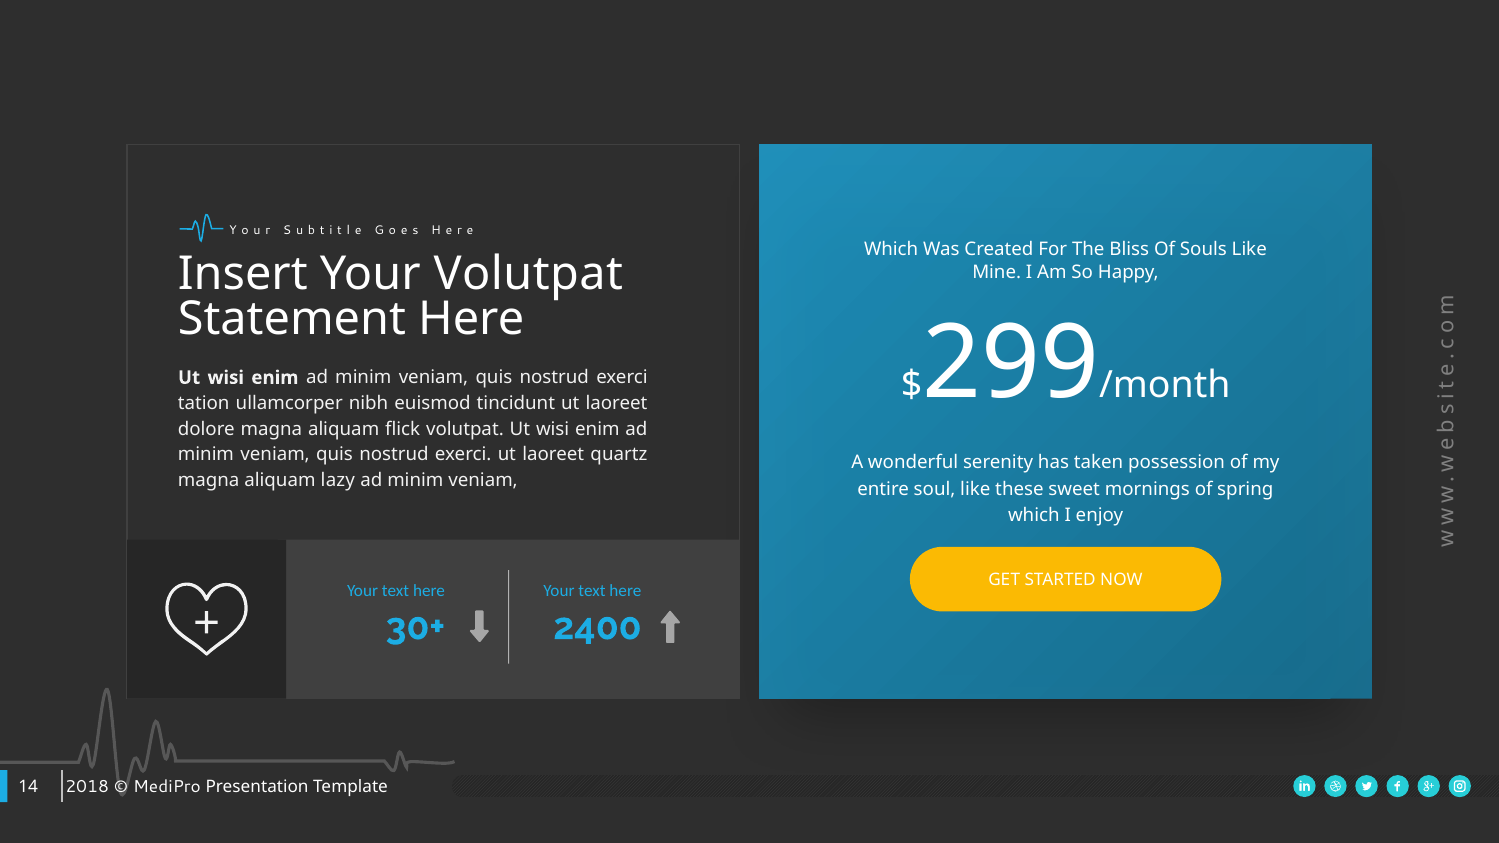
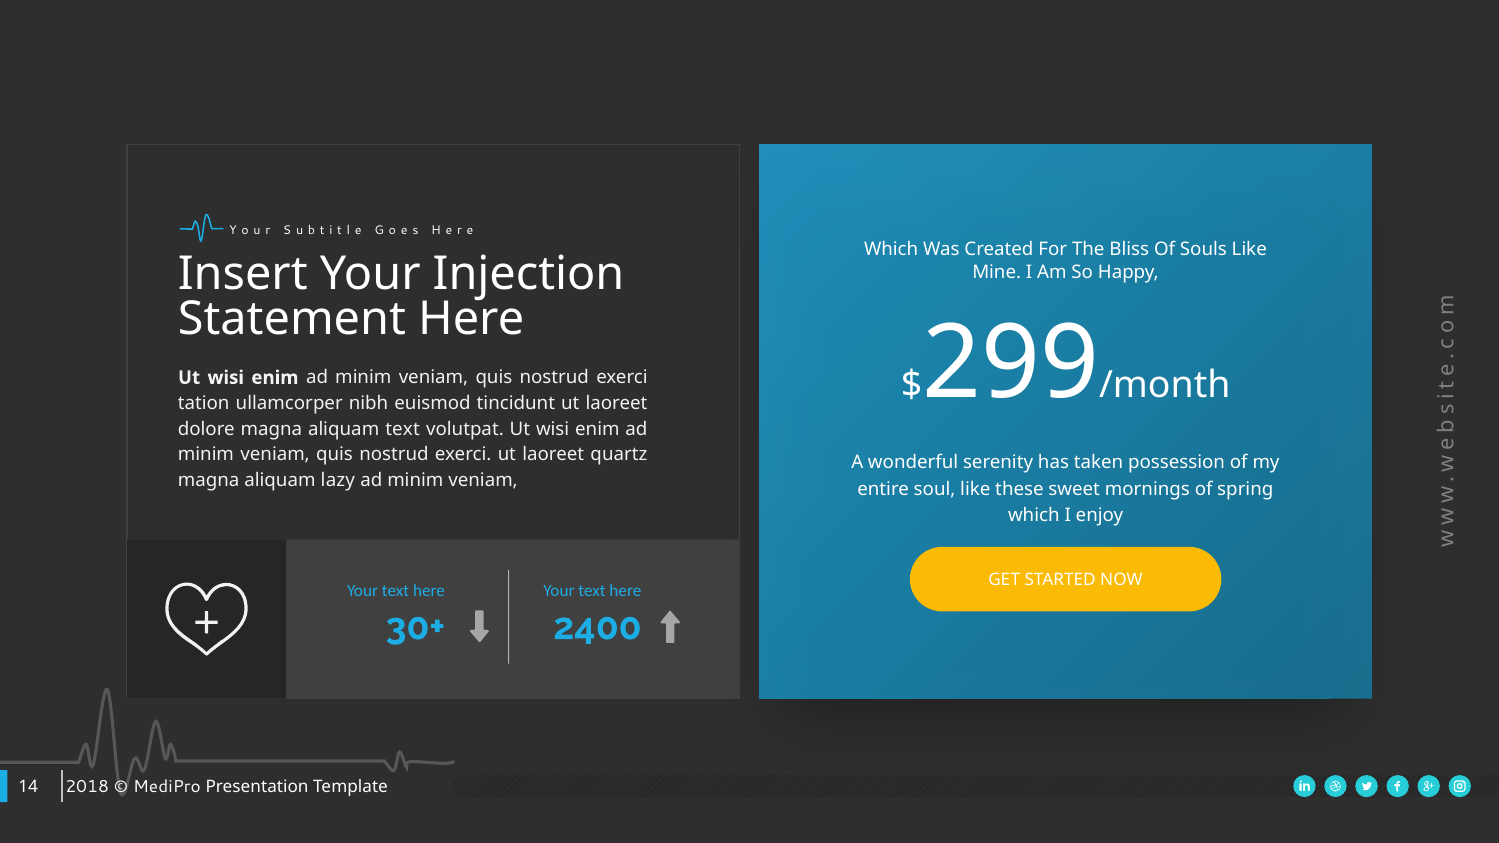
Your Volutpat: Volutpat -> Injection (529, 274)
aliquam flick: flick -> text (403, 429)
